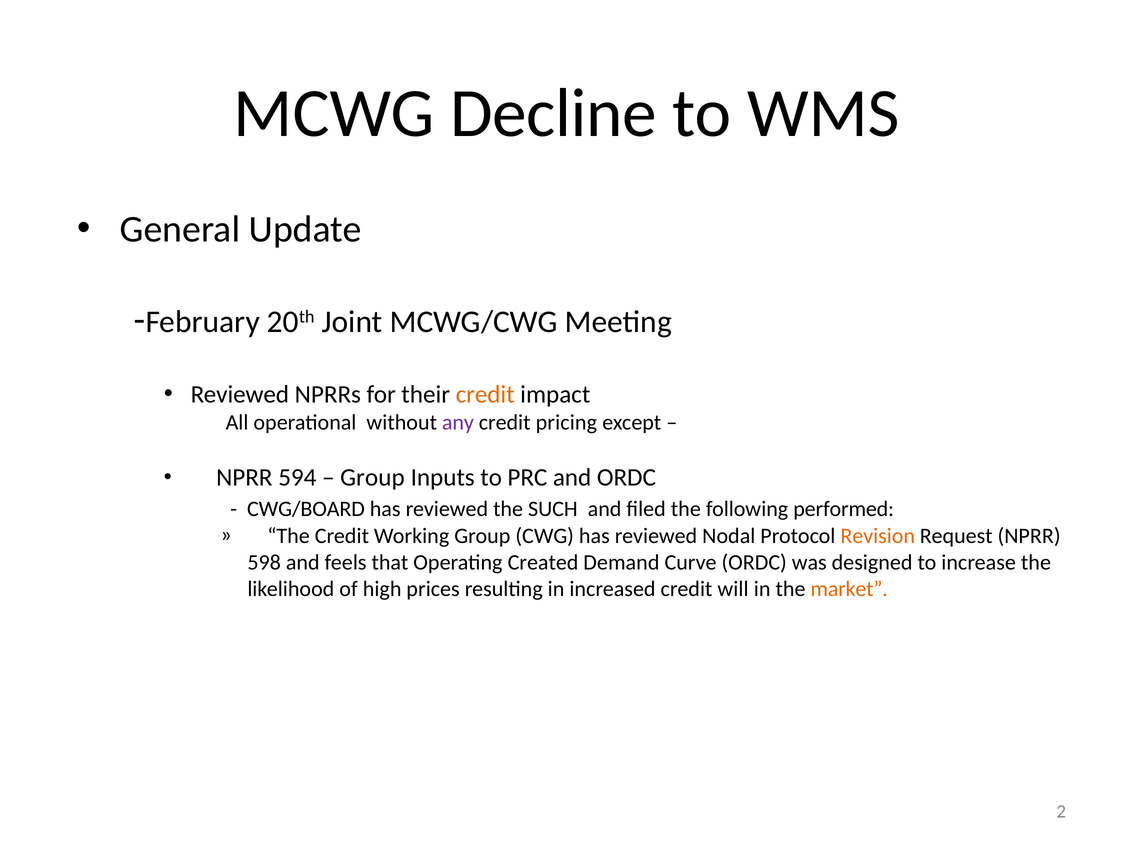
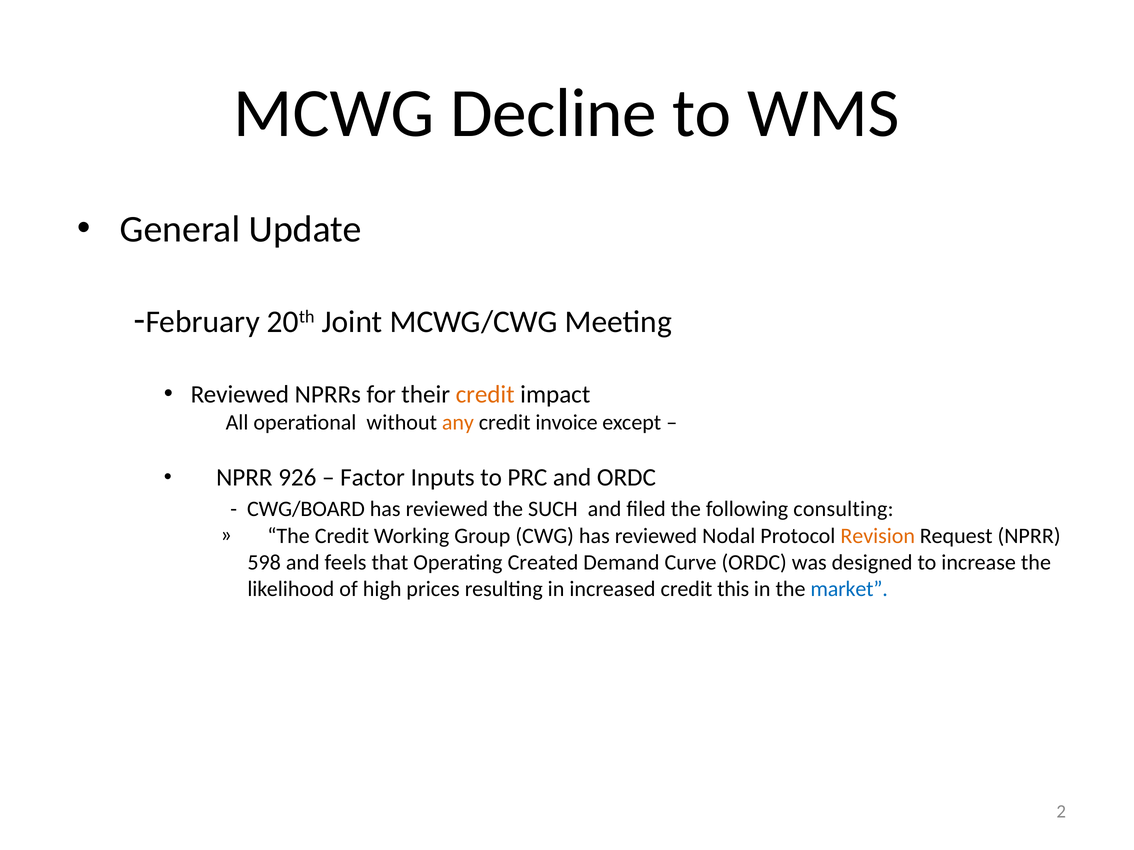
any colour: purple -> orange (458, 423)
pricing: pricing -> invoice (567, 423)
594: 594 -> 926 (297, 478)
Group: Group -> Factor (373, 478)
performed: performed -> consulting (843, 509)
will: will -> this (733, 589)
market colour: orange -> blue (849, 589)
